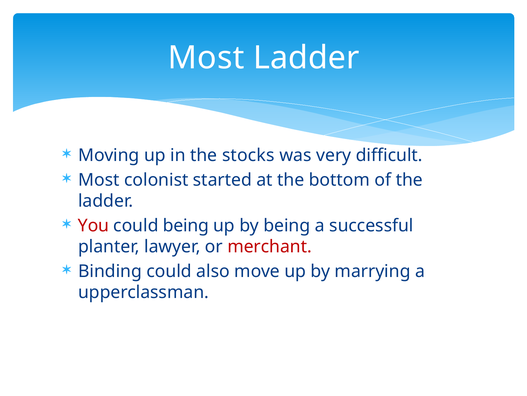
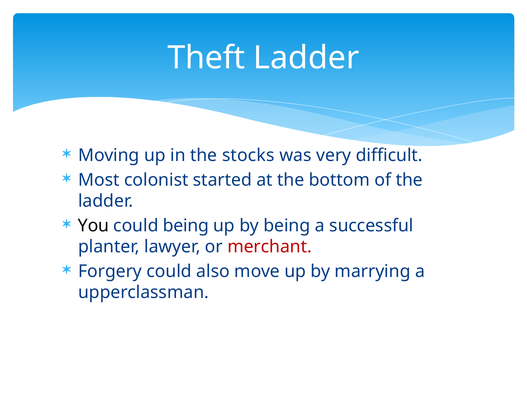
Most: Most -> Theft (206, 58)
You colour: red -> black (94, 225)
Binding: Binding -> Forgery (110, 271)
